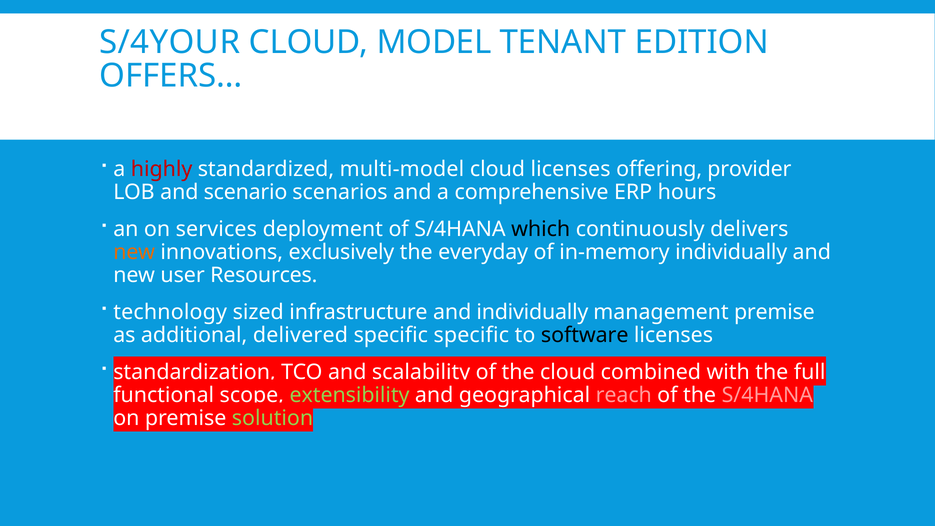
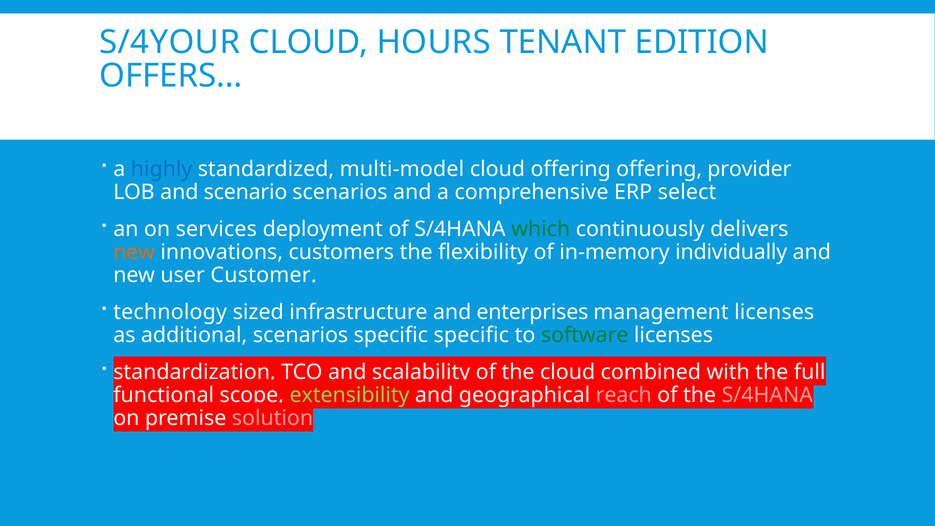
MODEL: MODEL -> HOURS (434, 42)
highly colour: red -> blue (162, 169)
cloud licenses: licenses -> offering (571, 169)
hours: hours -> select (687, 192)
which colour: black -> green (541, 229)
exclusively: exclusively -> customers (341, 252)
everyday: everyday -> flexibility (483, 252)
Resources: Resources -> Customer (264, 275)
and individually: individually -> enterprises (532, 312)
management premise: premise -> licenses (774, 312)
additional delivered: delivered -> scenarios (301, 335)
software colour: black -> green (585, 335)
solution colour: light green -> pink (272, 418)
